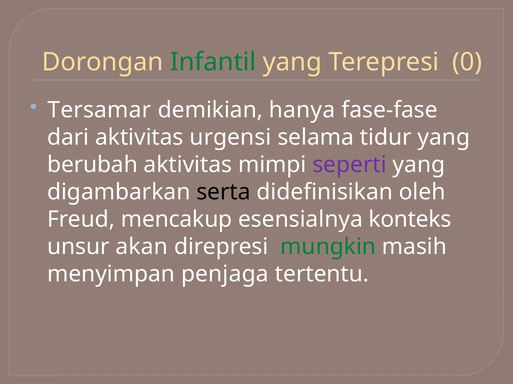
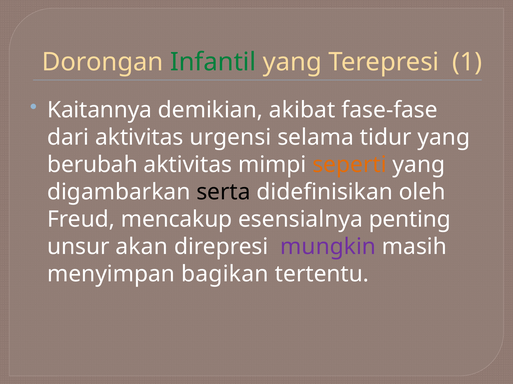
0: 0 -> 1 (467, 62)
Tersamar: Tersamar -> Kaitannya (100, 110)
hanya: hanya -> akibat (302, 110)
seperti colour: purple -> orange (349, 165)
konteks: konteks -> penting (410, 220)
mungkin colour: green -> purple (328, 247)
penjaga: penjaga -> bagikan (225, 274)
